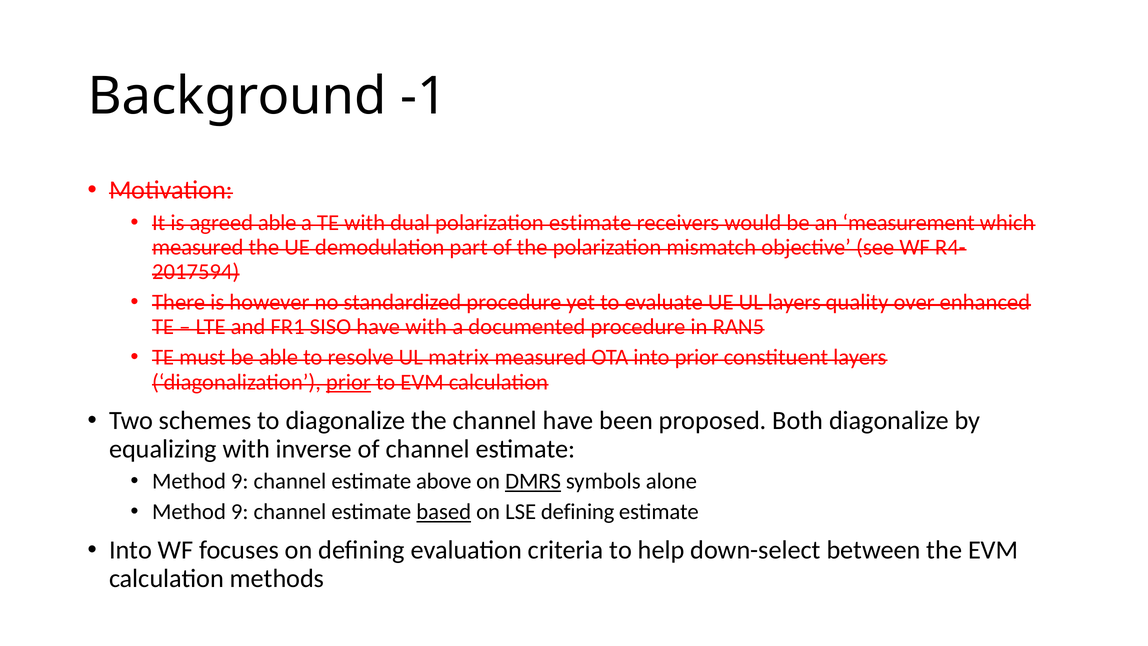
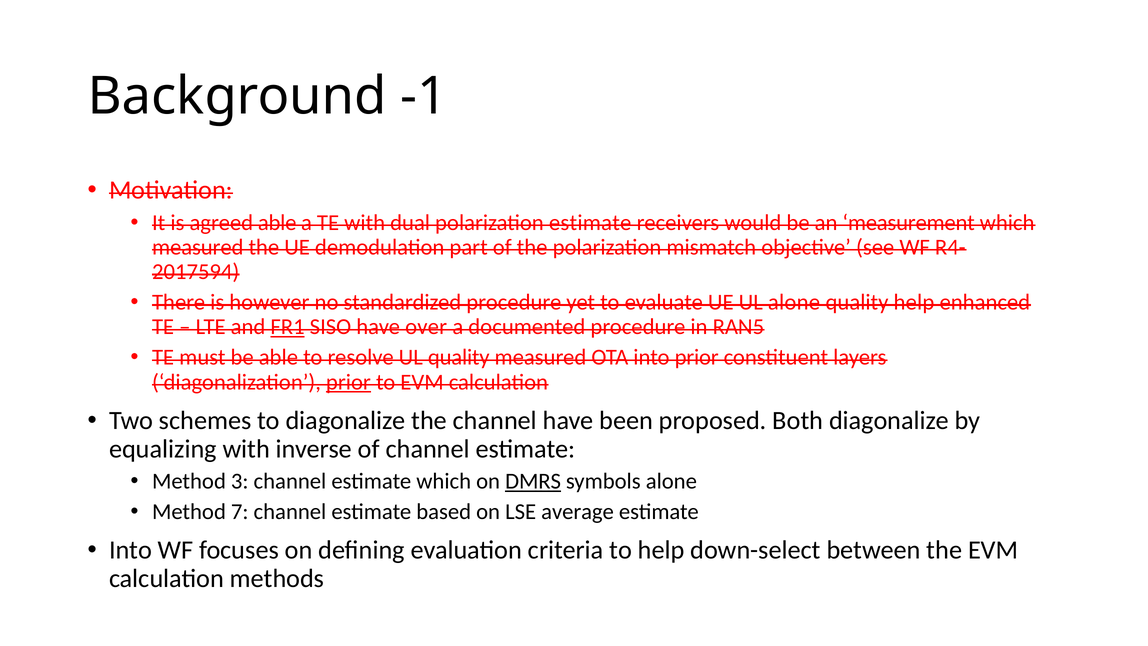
UL layers: layers -> alone (794, 302)
quality over: over -> help (914, 302)
FR1 underline: none -> present (288, 327)
have with: with -> over (426, 327)
UL matrix: matrix -> quality (459, 357)
9: 9 -> 3 (240, 481)
estimate above: above -> which (444, 481)
9: 9 -> 7 (240, 512)
based underline: present -> none (444, 512)
LSE defining: defining -> average (578, 512)
